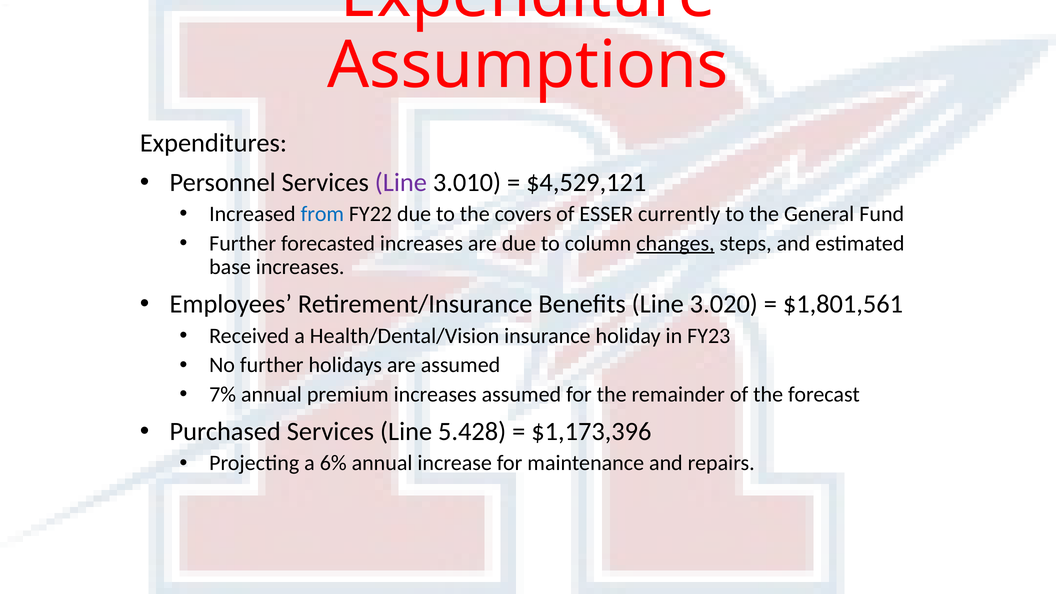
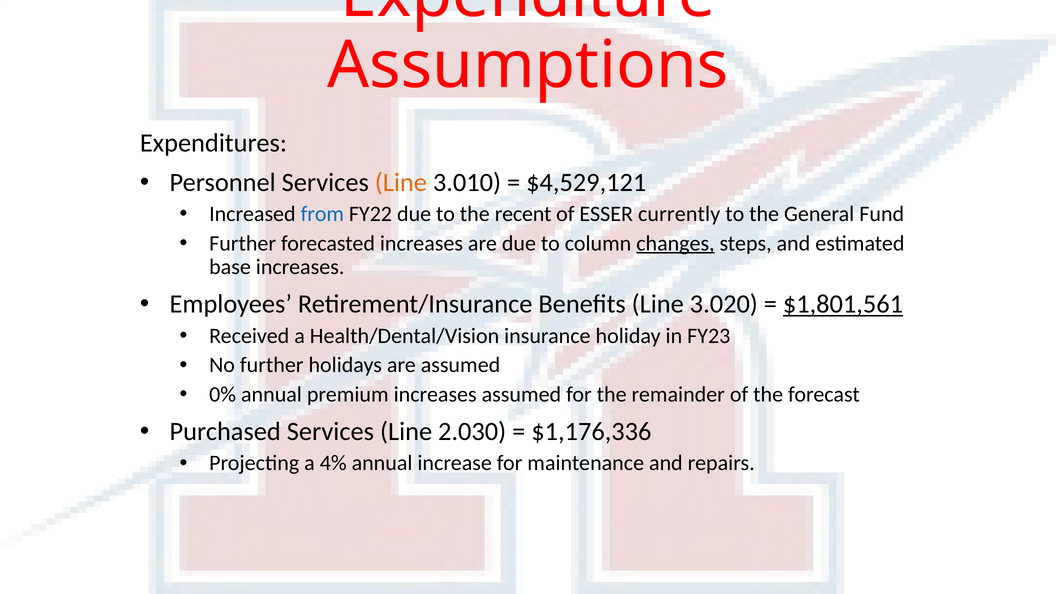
Line colour: purple -> orange (401, 182)
covers: covers -> recent (523, 214)
$1,801,561 underline: none -> present (843, 304)
7%: 7% -> 0% (223, 394)
5.428: 5.428 -> 2.030 (472, 432)
$1,173,396: $1,173,396 -> $1,176,336 (591, 432)
6%: 6% -> 4% (333, 463)
